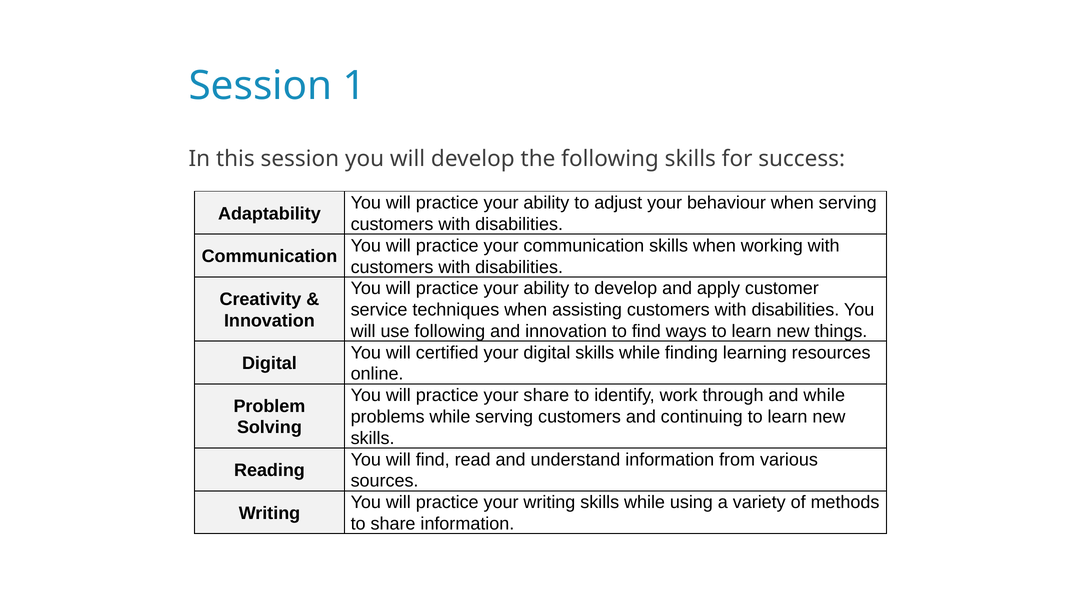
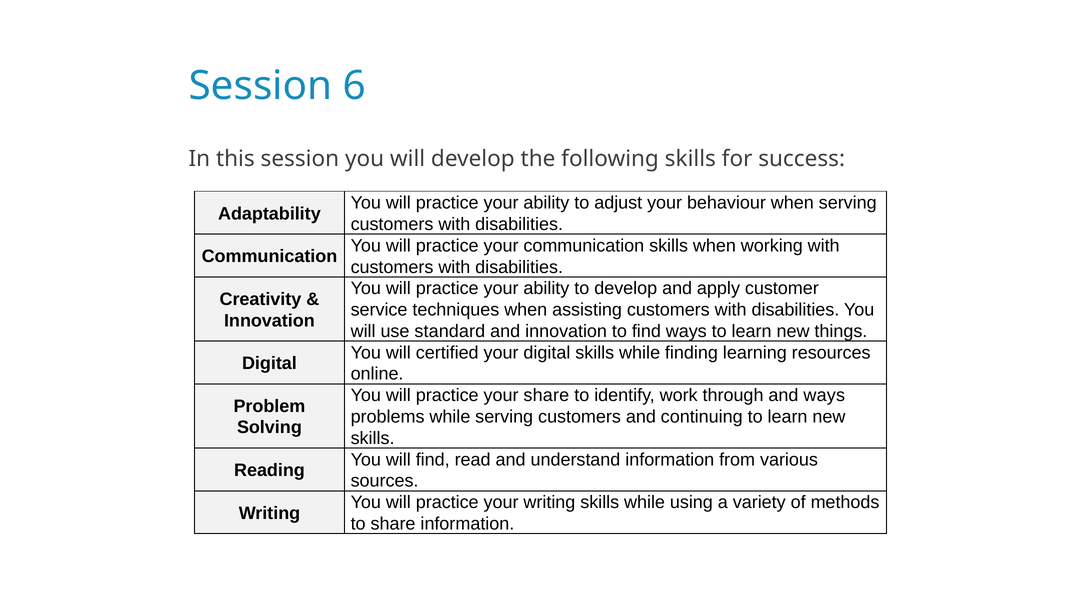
1: 1 -> 6 (355, 86)
use following: following -> standard (450, 331)
and while: while -> ways (824, 396)
